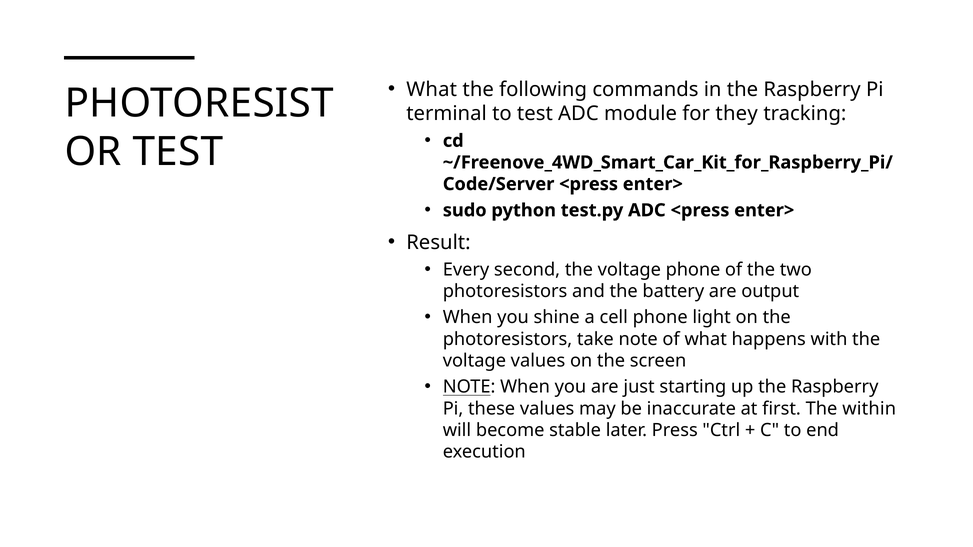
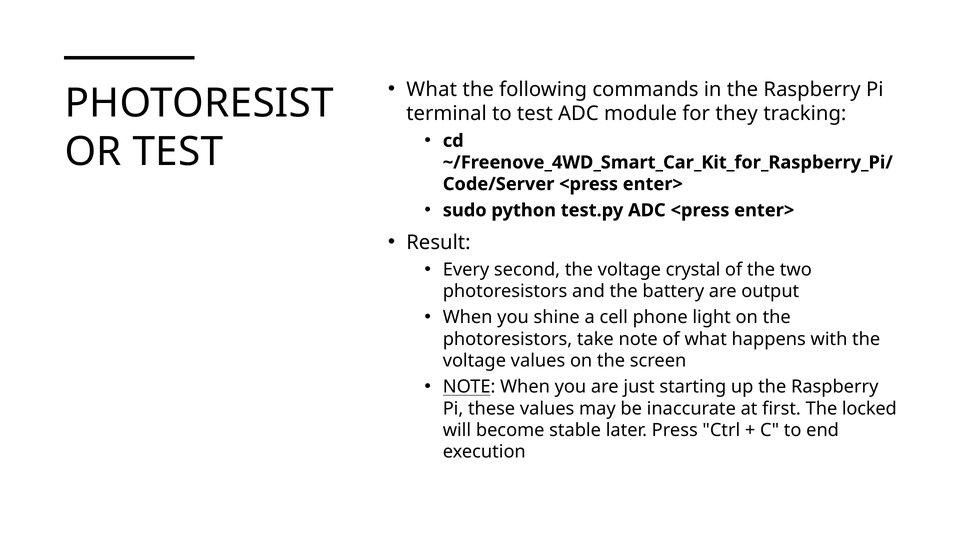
voltage phone: phone -> crystal (693, 270)
within: within -> locked (869, 409)
